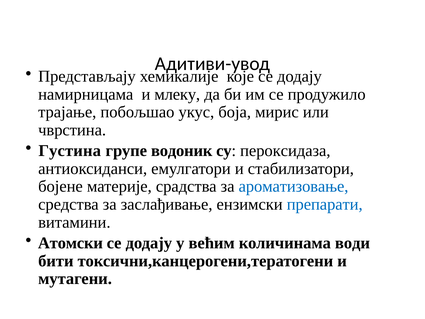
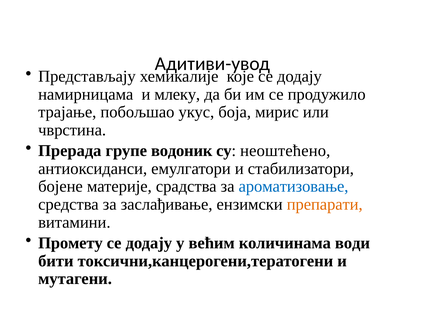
Густина: Густина -> Прерада (70, 151)
пероксидаза: пероксидаза -> неоштећено (285, 151)
препарати colour: blue -> orange (325, 204)
Атомски: Атомски -> Промету (70, 243)
